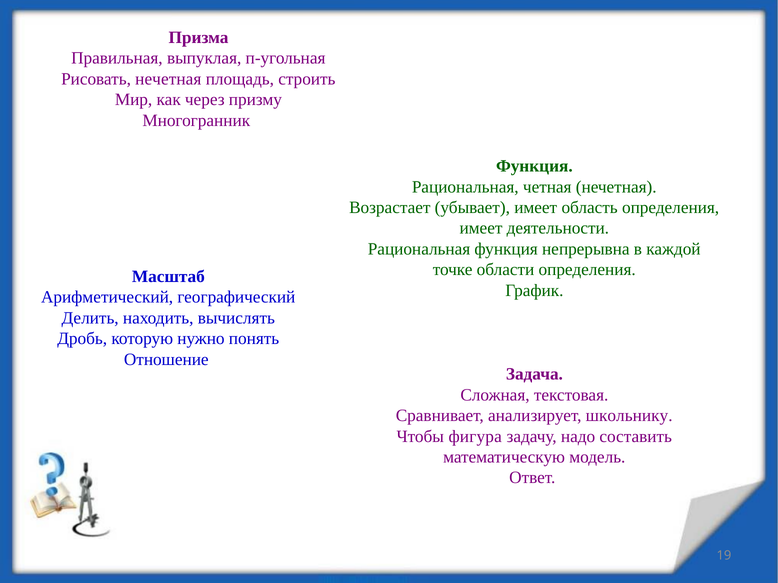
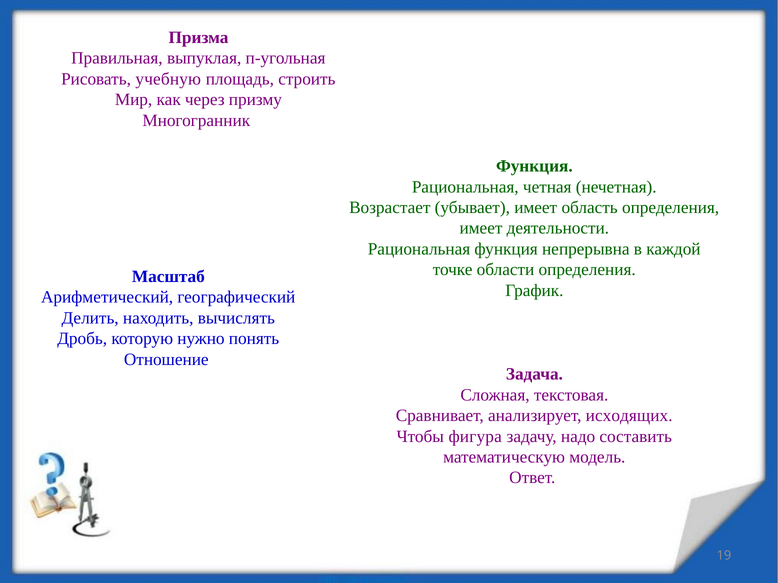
Рисовать нечетная: нечетная -> учебную (168, 79)
школьнику: школьнику -> исходящих (629, 416)
